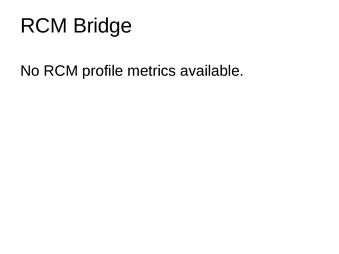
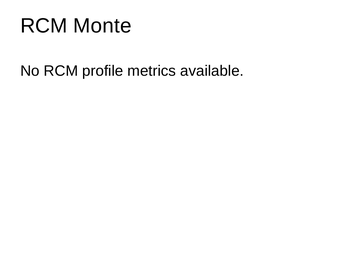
Bridge: Bridge -> Monte (102, 26)
